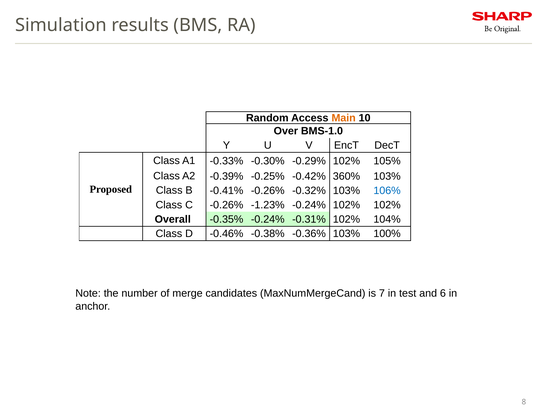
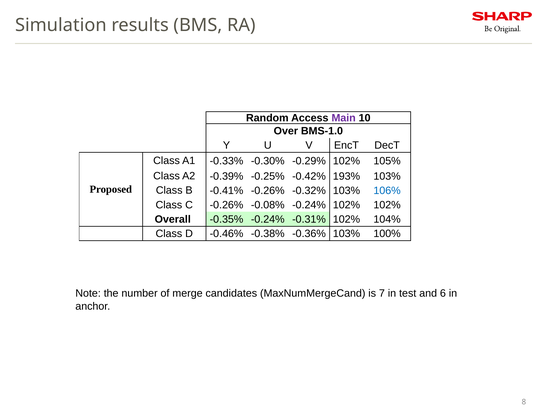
Main colour: orange -> purple (344, 118)
360%: 360% -> 193% (346, 177)
-1.23%: -1.23% -> -0.08% (268, 205)
